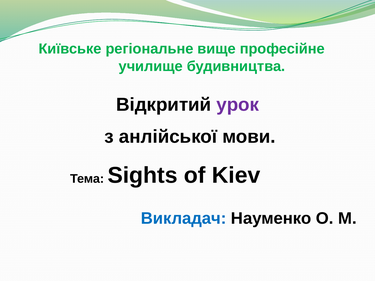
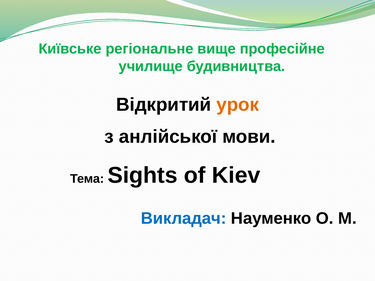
урок colour: purple -> orange (238, 105)
